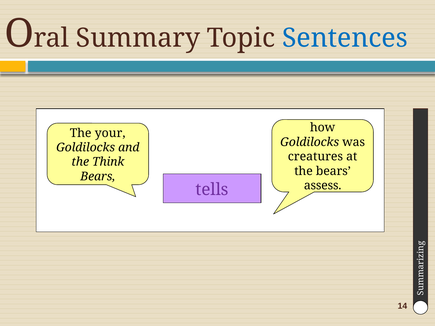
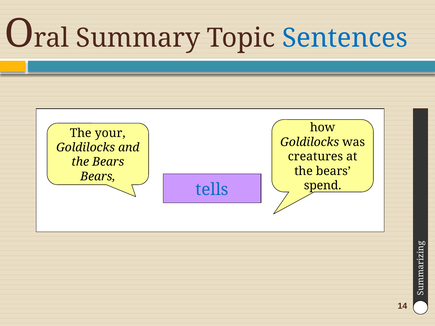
Think: Think -> Bears (108, 162)
assess: assess -> spend (323, 186)
tells colour: purple -> blue (212, 190)
